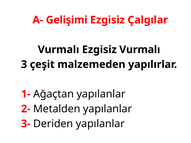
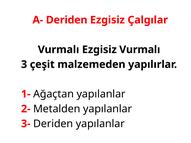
A- Gelişimi: Gelişimi -> Deriden (67, 20)
